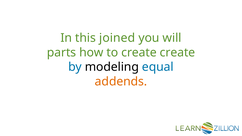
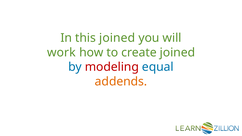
parts: parts -> work (61, 53)
create create: create -> joined (177, 53)
modeling colour: black -> red (112, 67)
